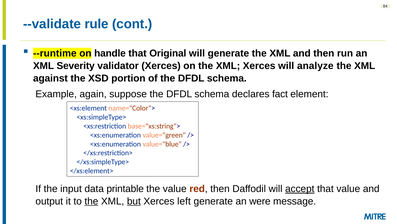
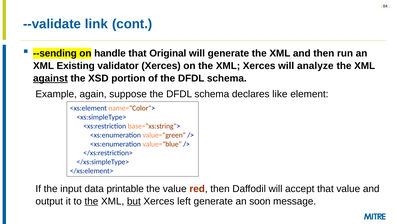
rule: rule -> link (96, 24)
--runtime: --runtime -> --sending (55, 53)
Severity: Severity -> Existing (76, 66)
against underline: none -> present (50, 78)
fact: fact -> like (280, 94)
accept underline: present -> none (300, 188)
were: were -> soon (260, 201)
